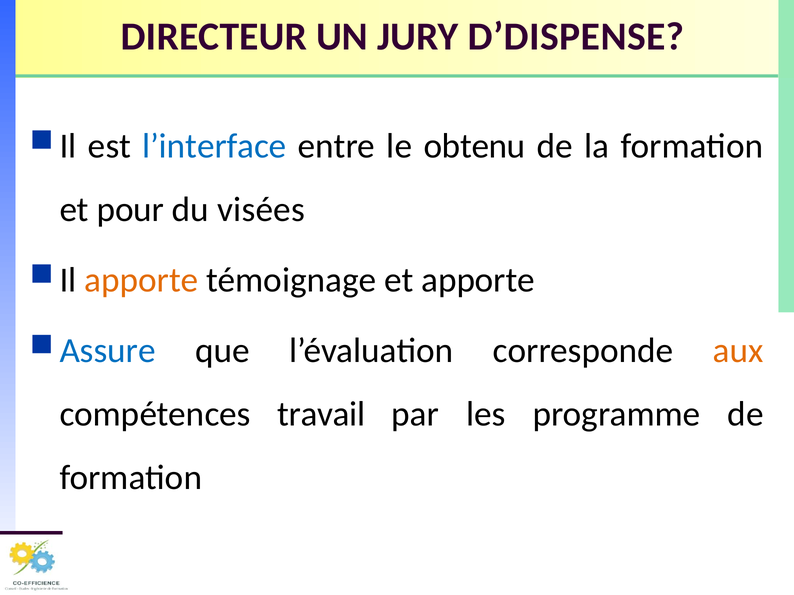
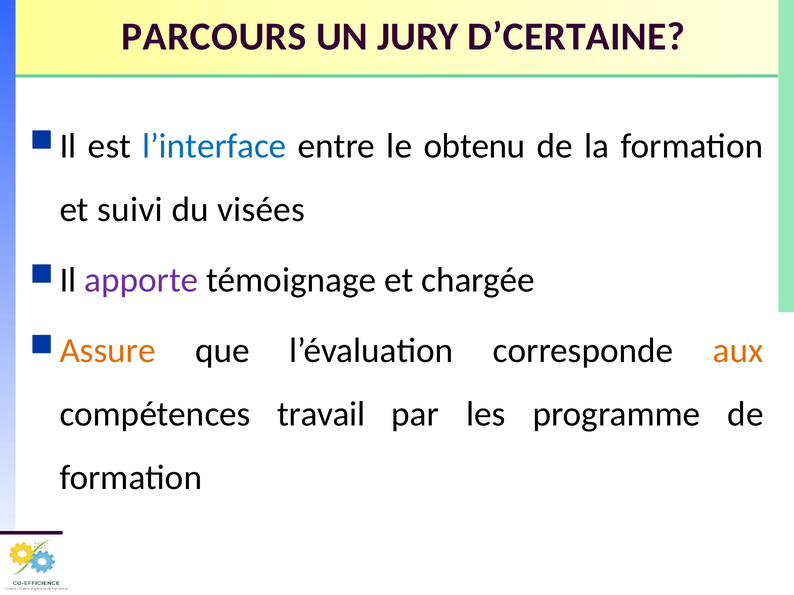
DIRECTEUR: DIRECTEUR -> PARCOURS (214, 37)
D’DISPENSE: D’DISPENSE -> D’CERTAINE (576, 37)
pour: pour -> suivi (130, 210)
apporte colour: orange -> purple (141, 281)
et apporte: apporte -> chargée (478, 281)
Assure colour: blue -> orange (108, 351)
